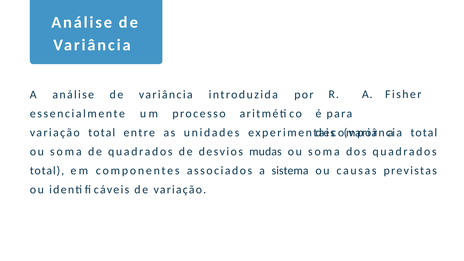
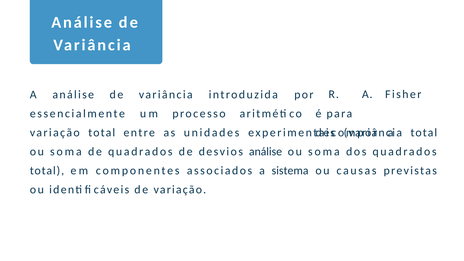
desvios mudas: mudas -> análise (266, 152)
